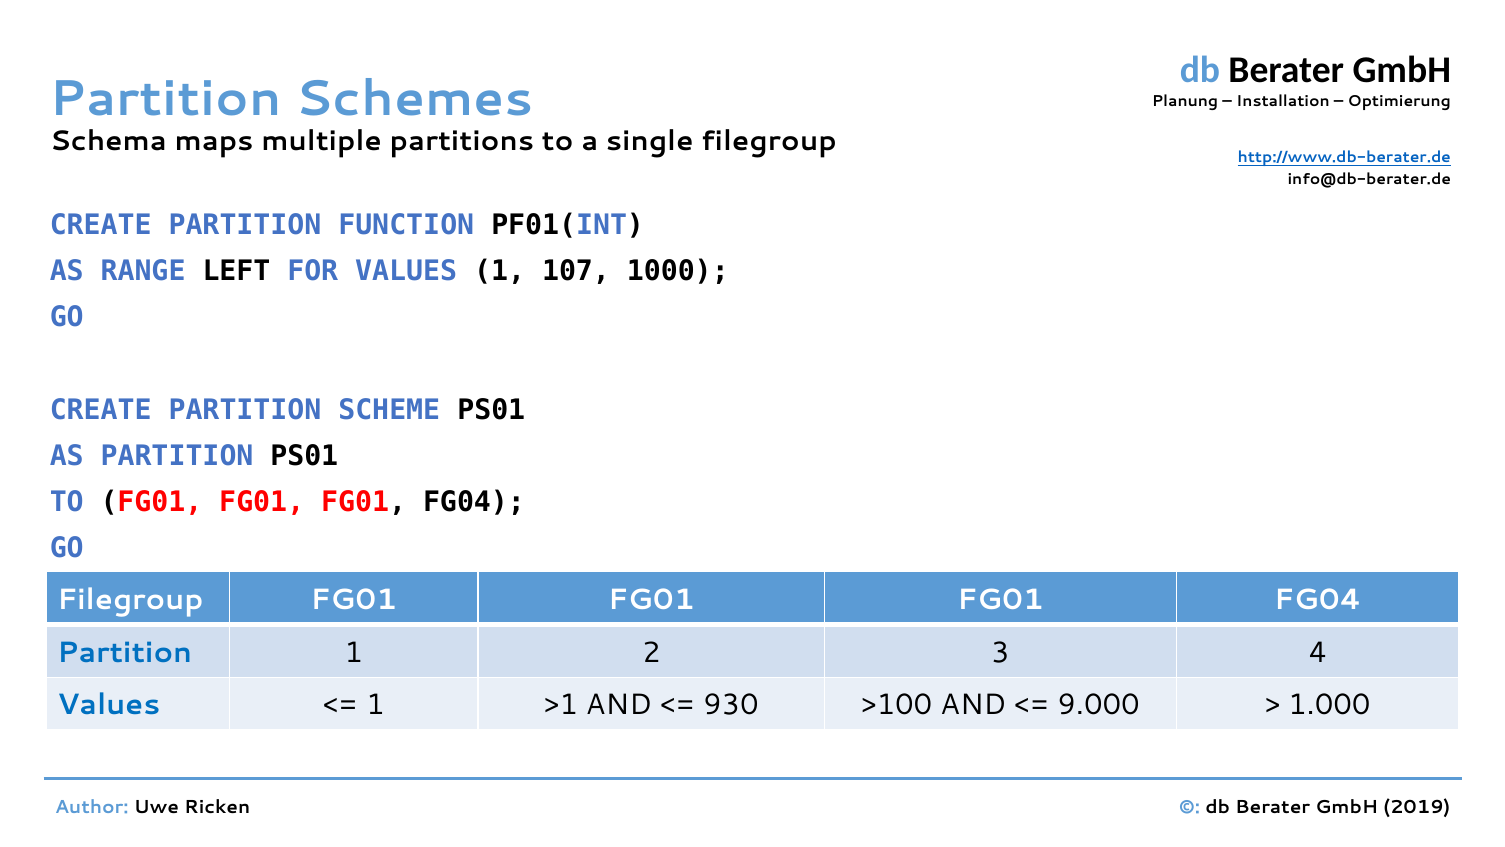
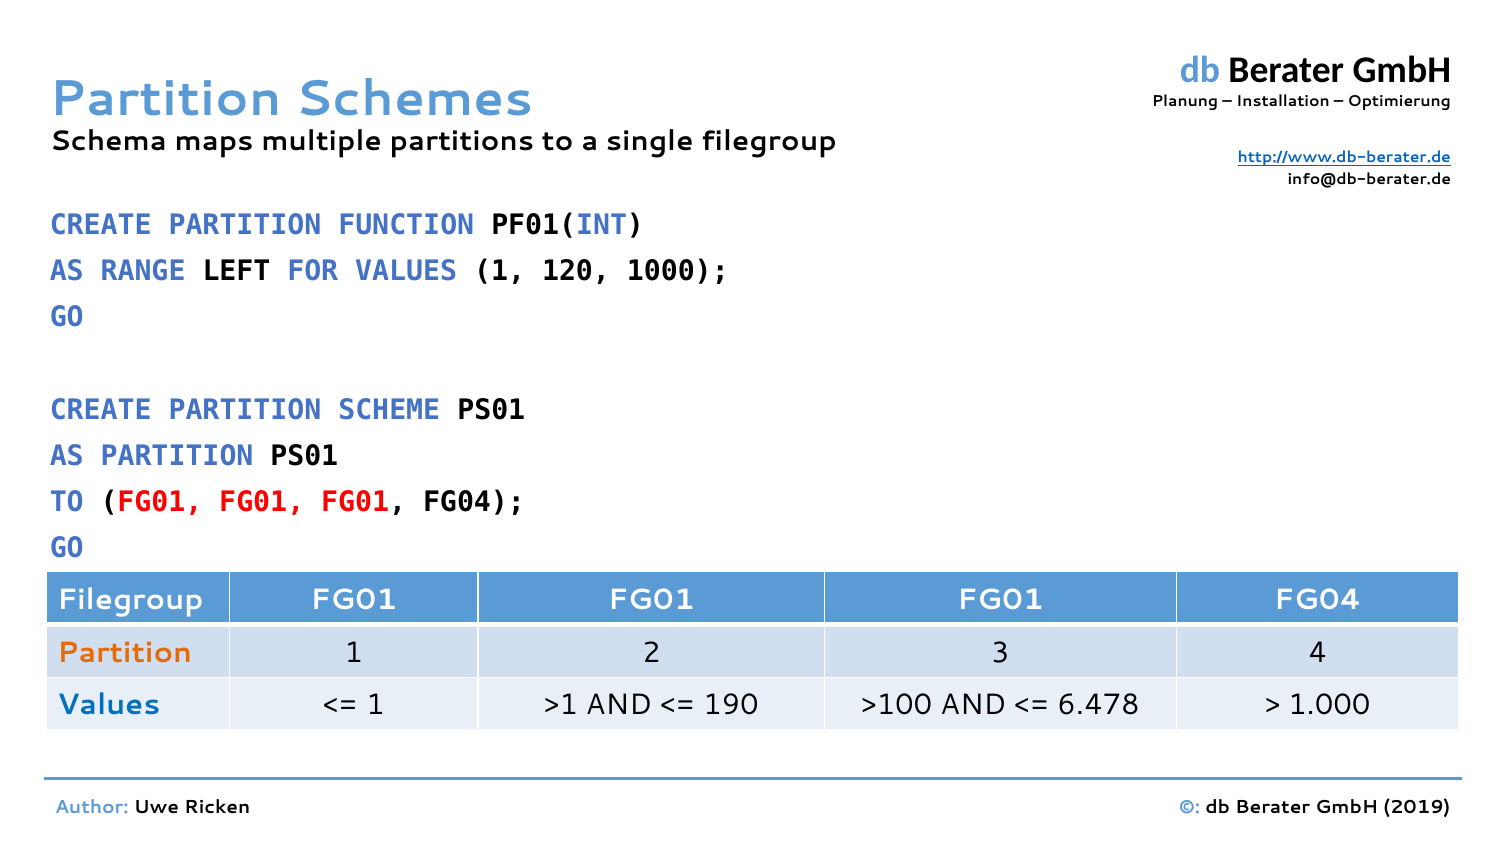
107: 107 -> 120 (576, 271)
Partition colour: blue -> orange (125, 652)
930: 930 -> 190 (731, 705)
9.000: 9.000 -> 6.478 (1099, 705)
